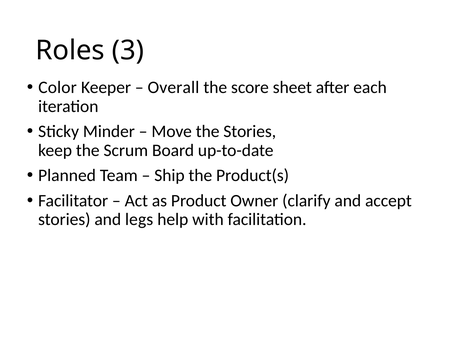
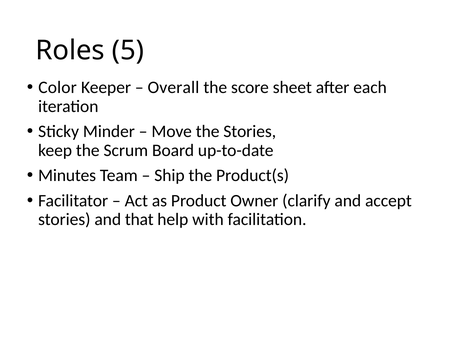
3: 3 -> 5 (128, 50)
Planned: Planned -> Minutes (67, 175)
legs: legs -> that (139, 219)
